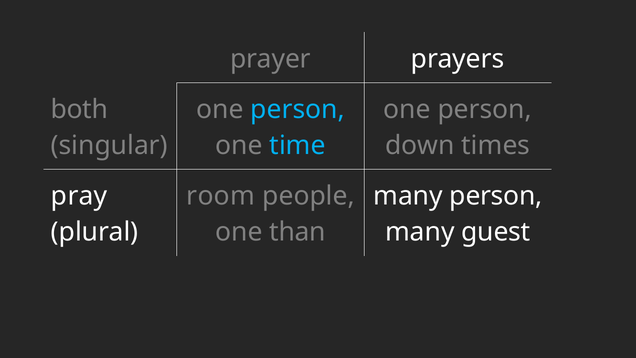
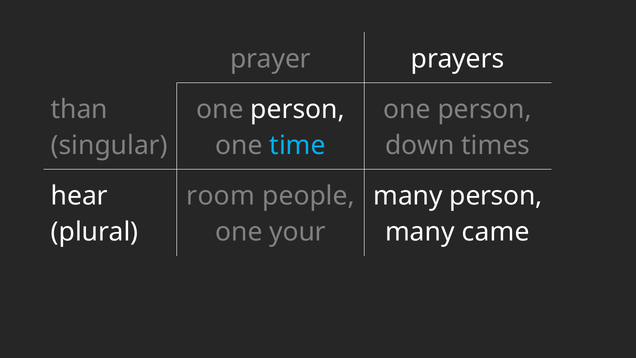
both: both -> than (79, 109)
person colour: light blue -> white (298, 109)
pray: pray -> hear (79, 196)
than: than -> your (298, 232)
guest: guest -> came (496, 232)
